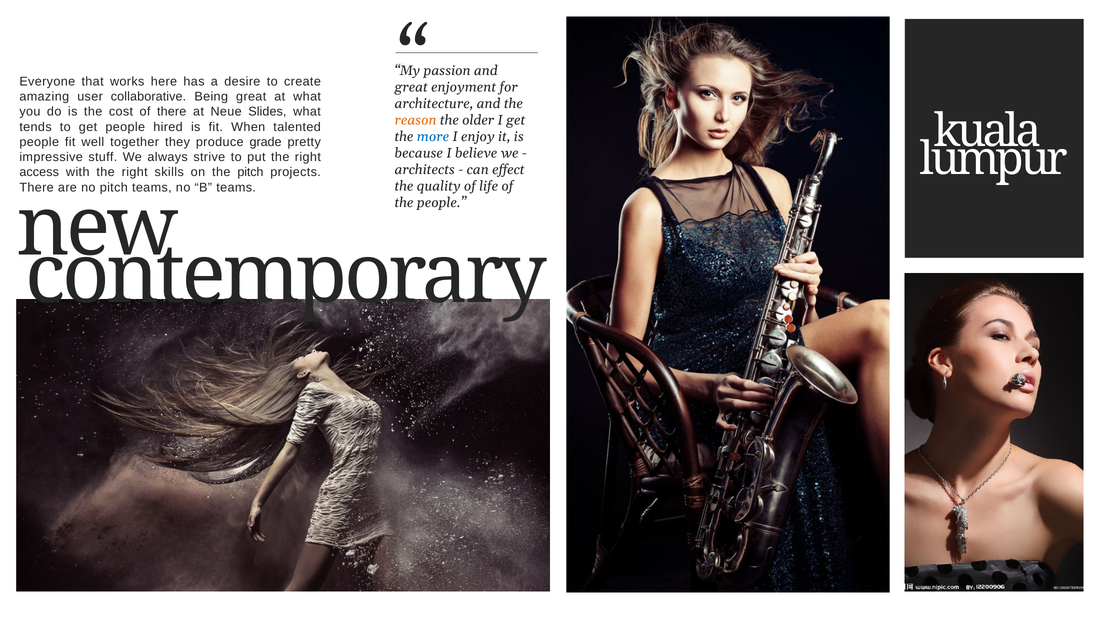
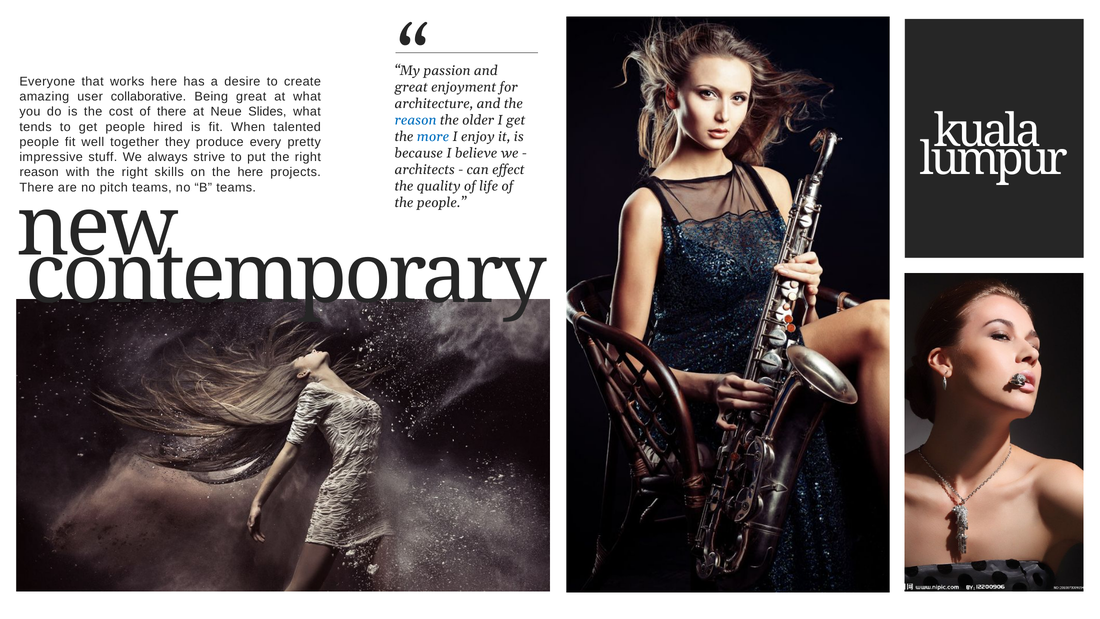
reason colour: orange -> blue (416, 120)
grade: grade -> every (265, 142)
access: access -> reason (39, 172)
the pitch: pitch -> here (250, 172)
